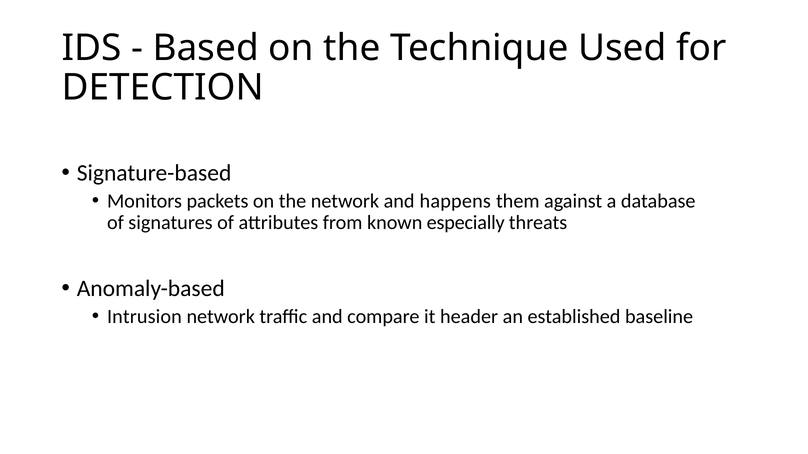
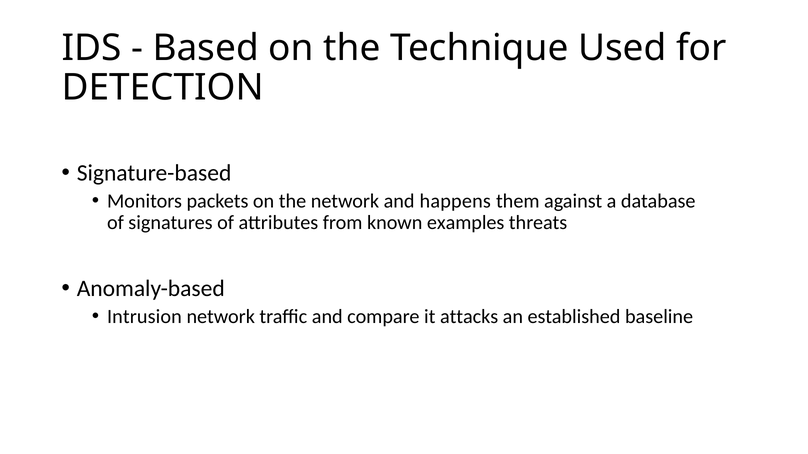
especially: especially -> examples (466, 223)
header: header -> attacks (469, 317)
